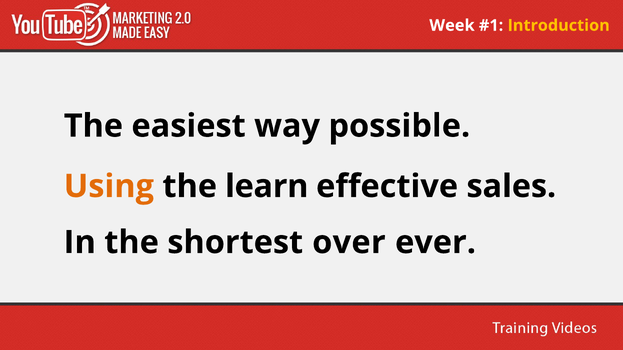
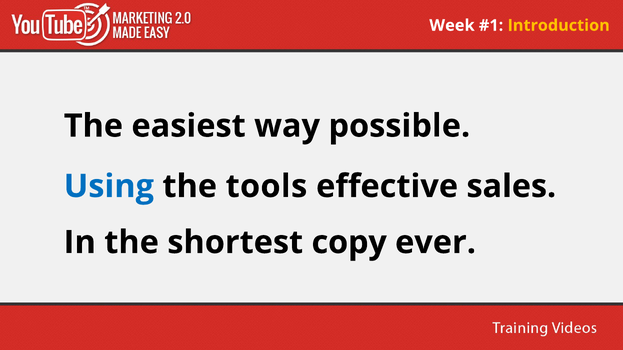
Using colour: orange -> blue (109, 187)
learn: learn -> tools (266, 187)
over: over -> copy (349, 243)
